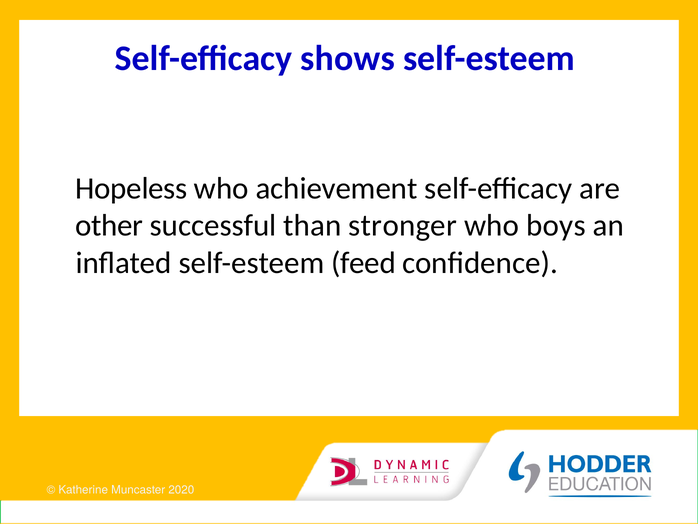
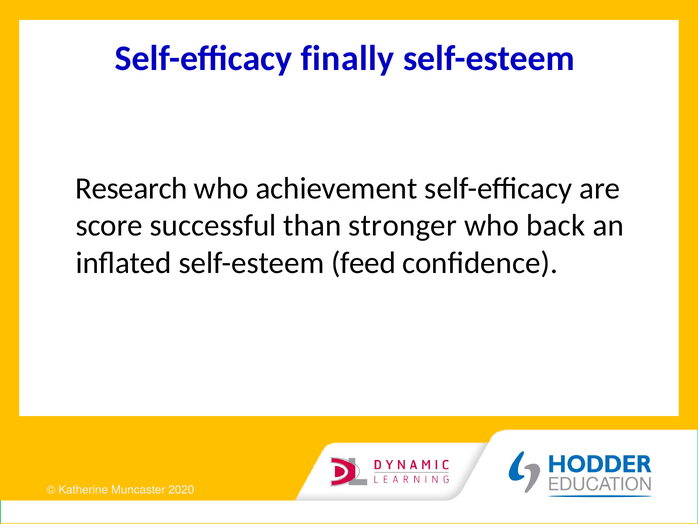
shows: shows -> finally (347, 58)
Hopeless: Hopeless -> Research (131, 188)
other: other -> score (109, 225)
boys: boys -> back (556, 225)
